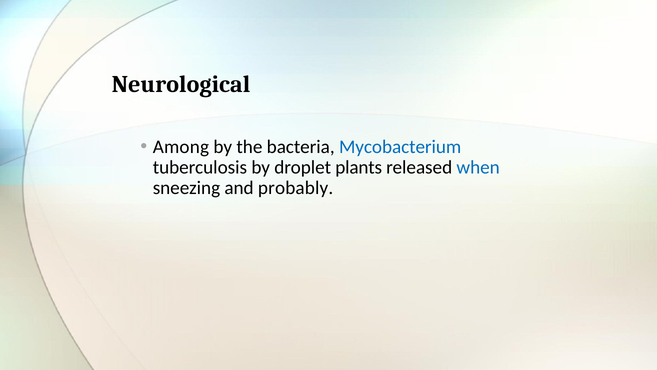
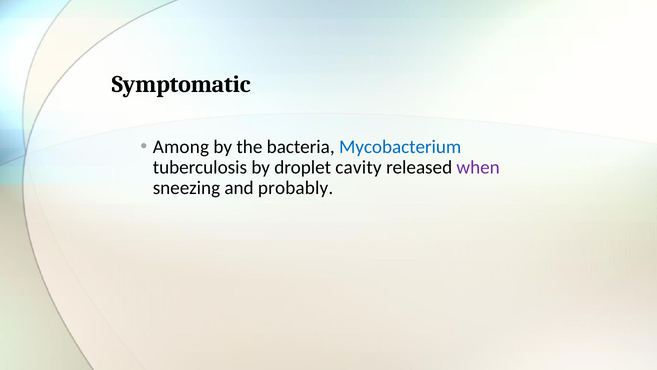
Neurological: Neurological -> Symptomatic (181, 84)
plants: plants -> cavity (358, 167)
when colour: blue -> purple (478, 167)
